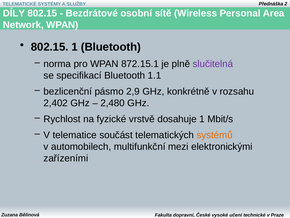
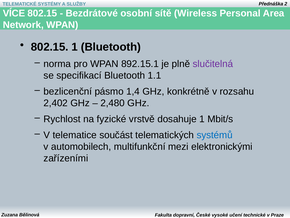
DÍLY: DÍLY -> VÍCE (14, 13)
872.15.1: 872.15.1 -> 892.15.1 (140, 64)
2,9: 2,9 -> 1,4 (133, 91)
systémů colour: orange -> blue (215, 135)
